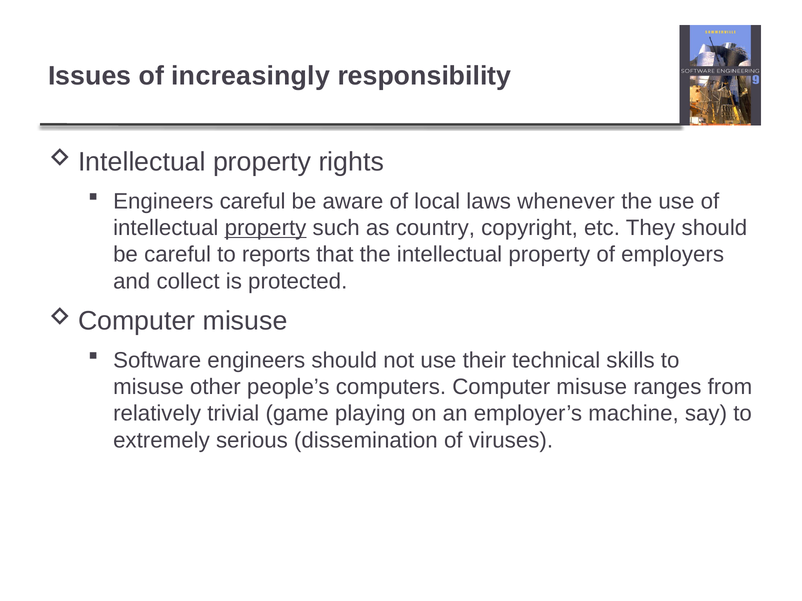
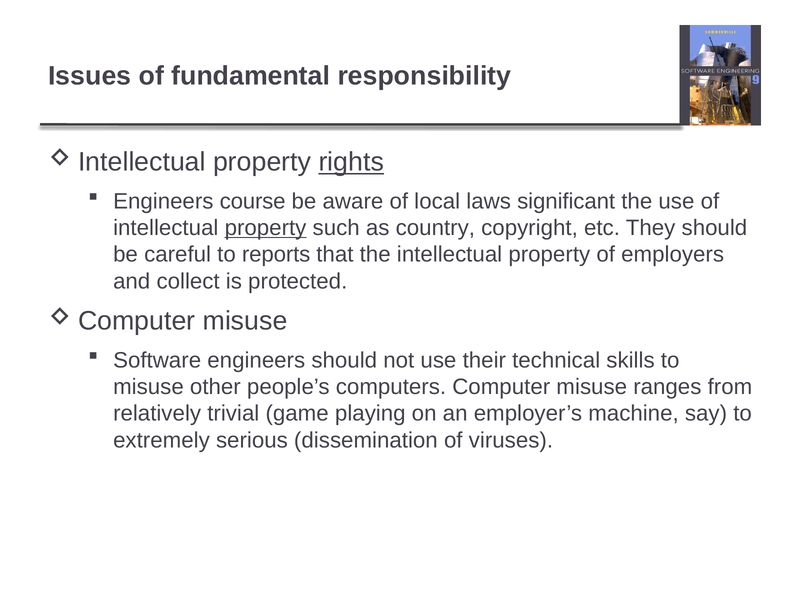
increasingly: increasingly -> fundamental (251, 76)
rights underline: none -> present (351, 162)
Engineers careful: careful -> course (253, 201)
whenever: whenever -> significant (566, 201)
